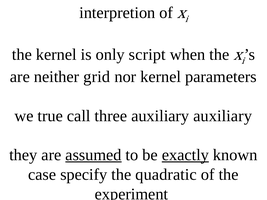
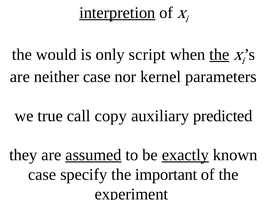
interpretion underline: none -> present (117, 13)
the kernel: kernel -> would (56, 55)
the underline: none -> present (219, 55)
neither grid: grid -> case (97, 77)
three: three -> copy (111, 116)
auxiliary auxiliary: auxiliary -> predicted (223, 116)
quadratic: quadratic -> important (166, 175)
